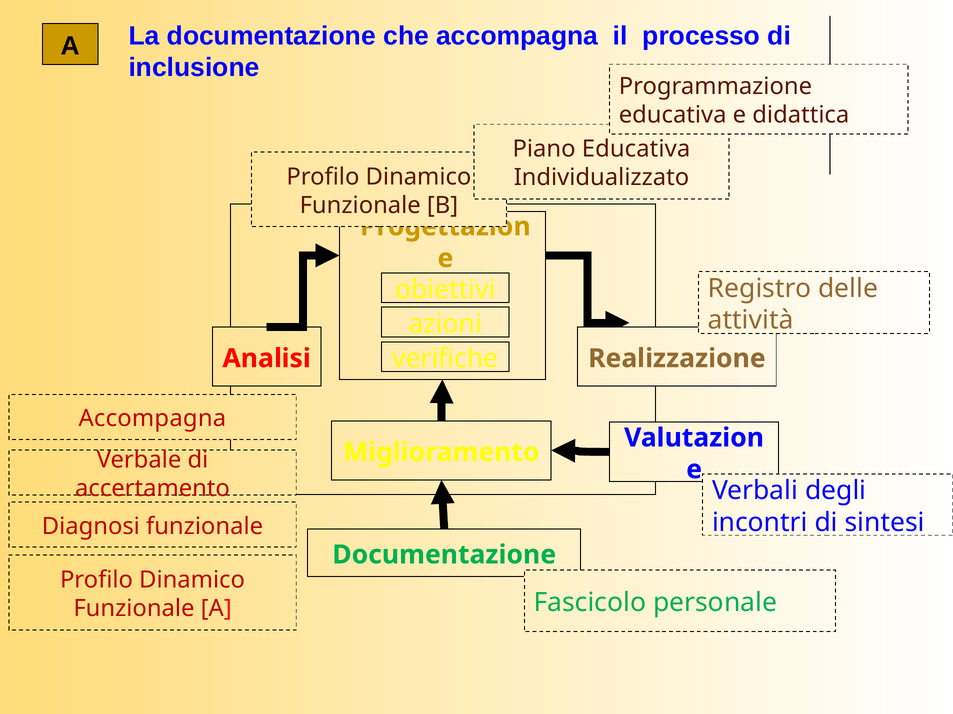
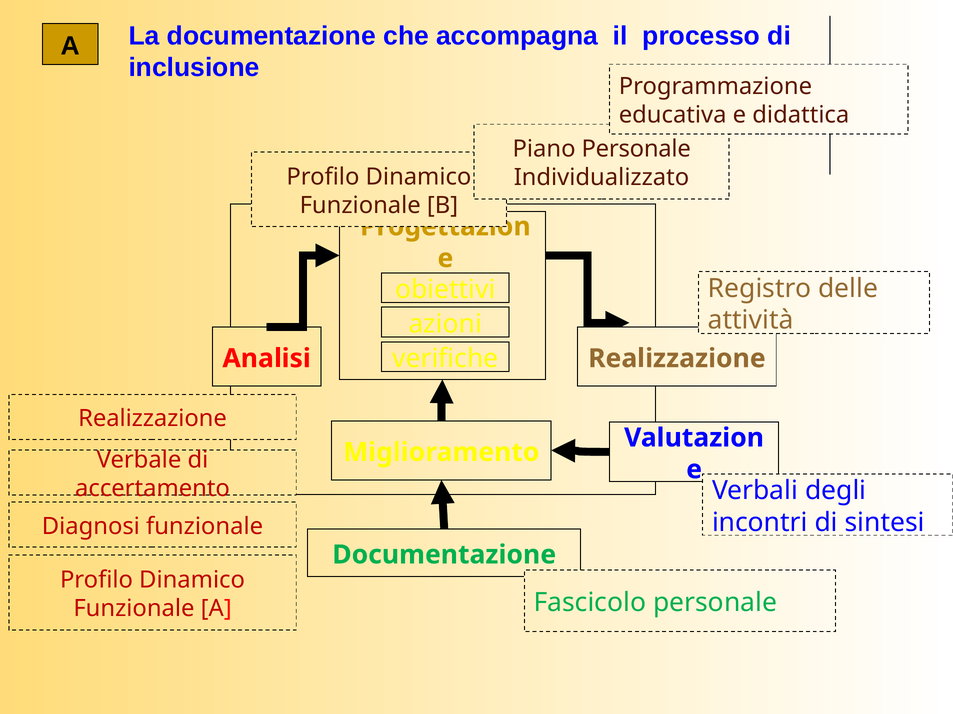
Piano Educativa: Educativa -> Personale (636, 149)
Accompagna: Accompagna -> Realizzazione (153, 419)
